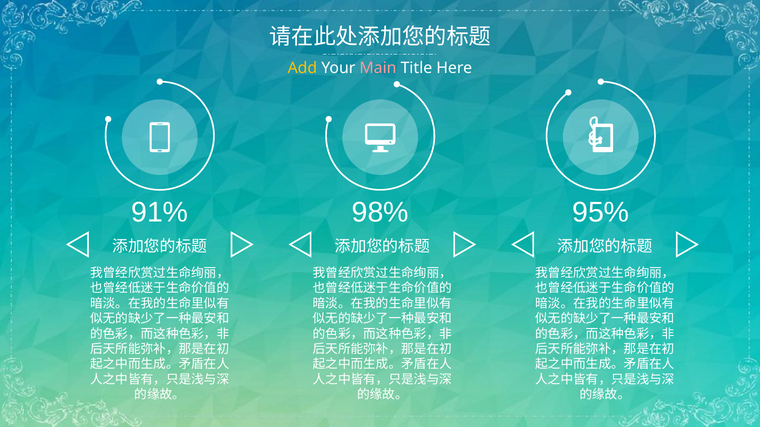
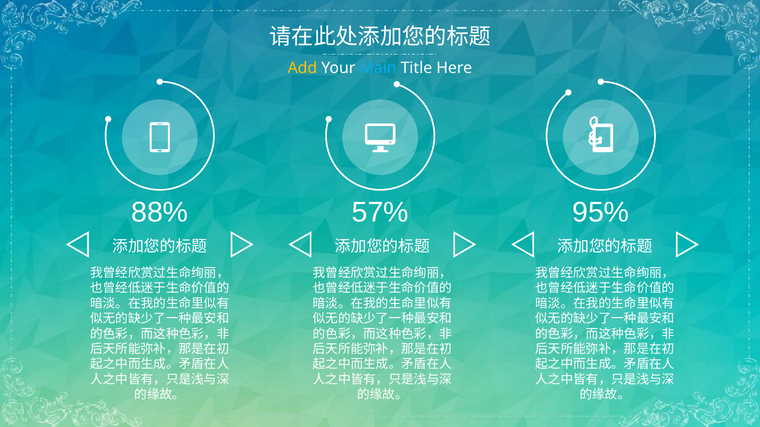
Main colour: pink -> light blue (378, 68)
91%: 91% -> 88% (160, 213)
98%: 98% -> 57% (380, 213)
